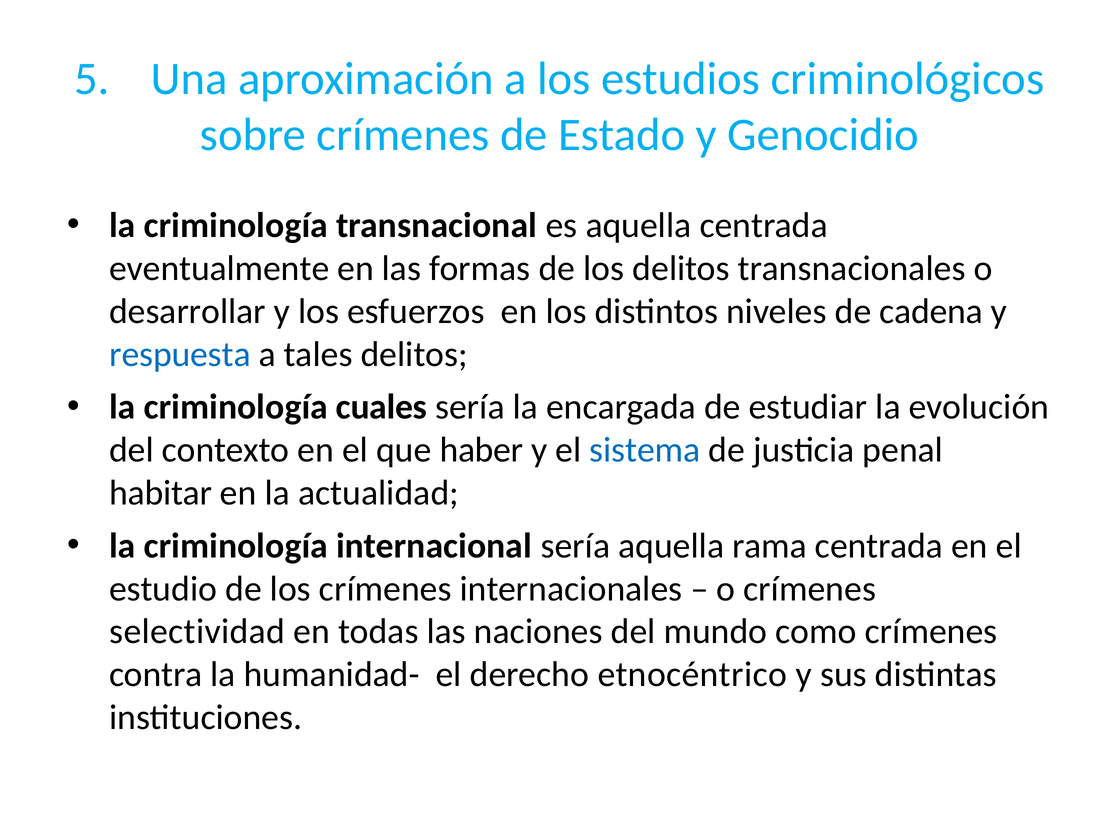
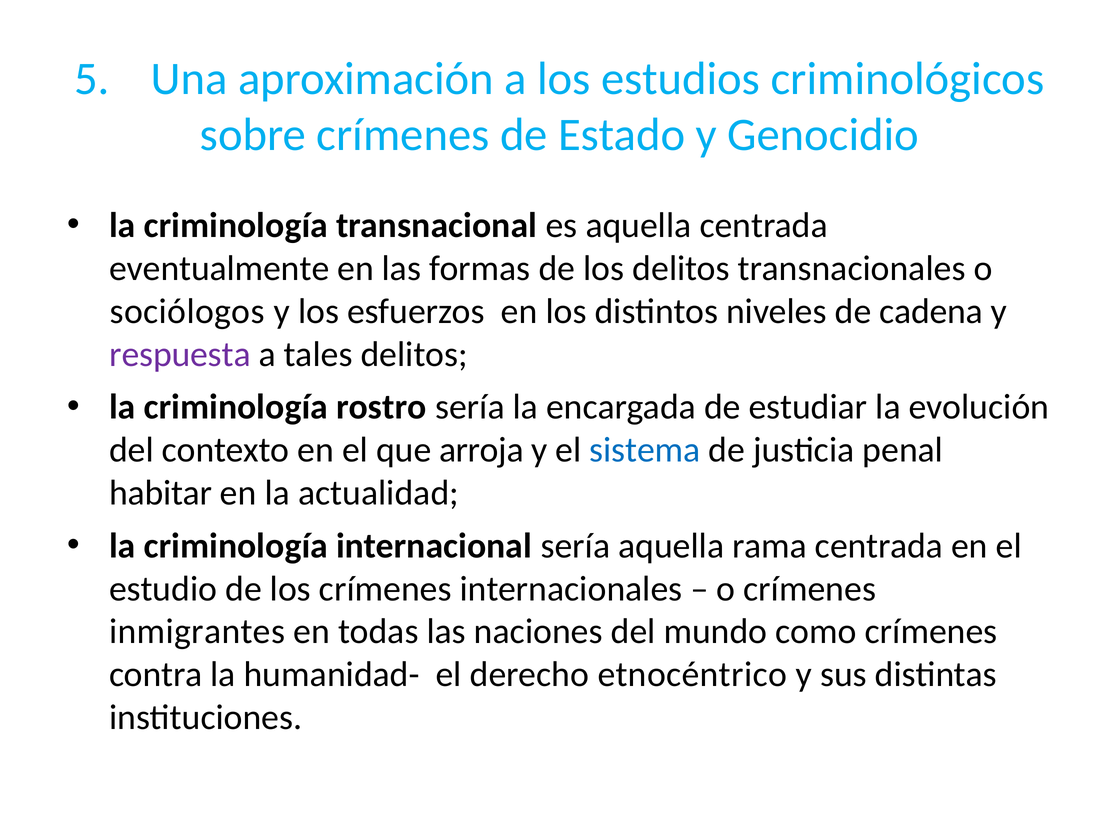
desarrollar: desarrollar -> sociólogos (187, 311)
respuesta colour: blue -> purple (180, 354)
cuales: cuales -> rostro (381, 407)
haber: haber -> arroja (481, 450)
selectividad: selectividad -> inmigrantes (197, 632)
